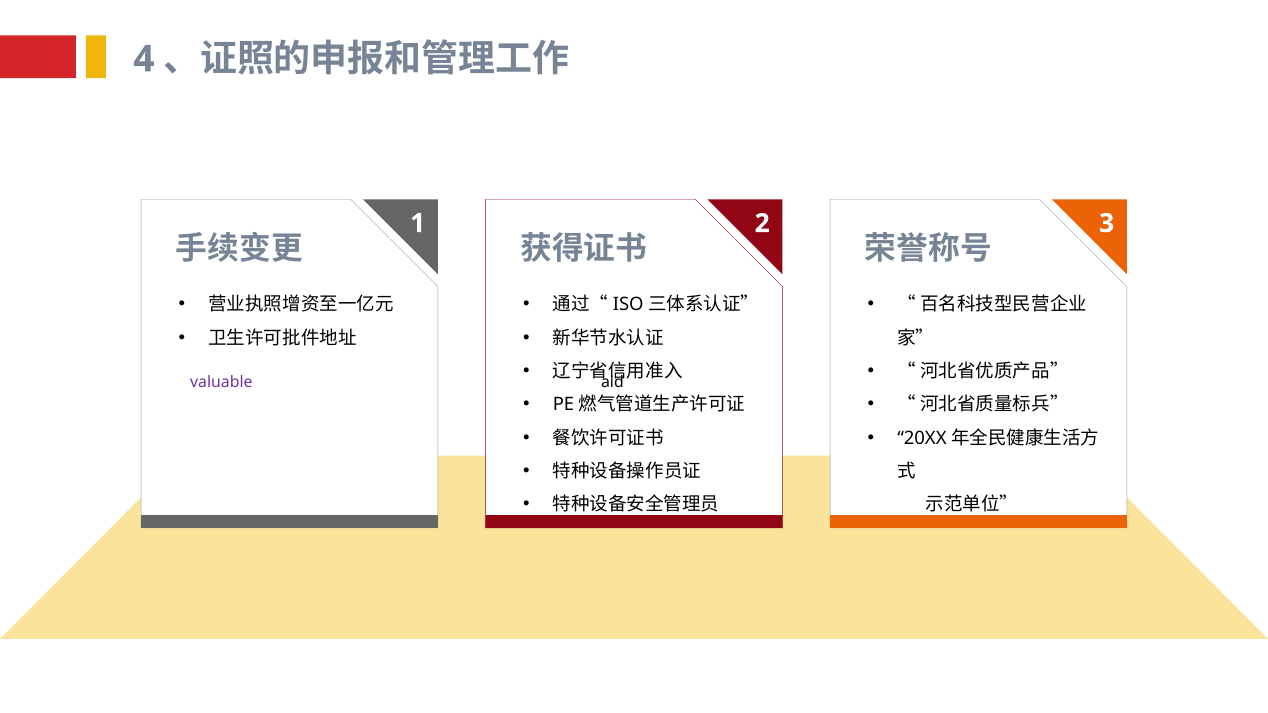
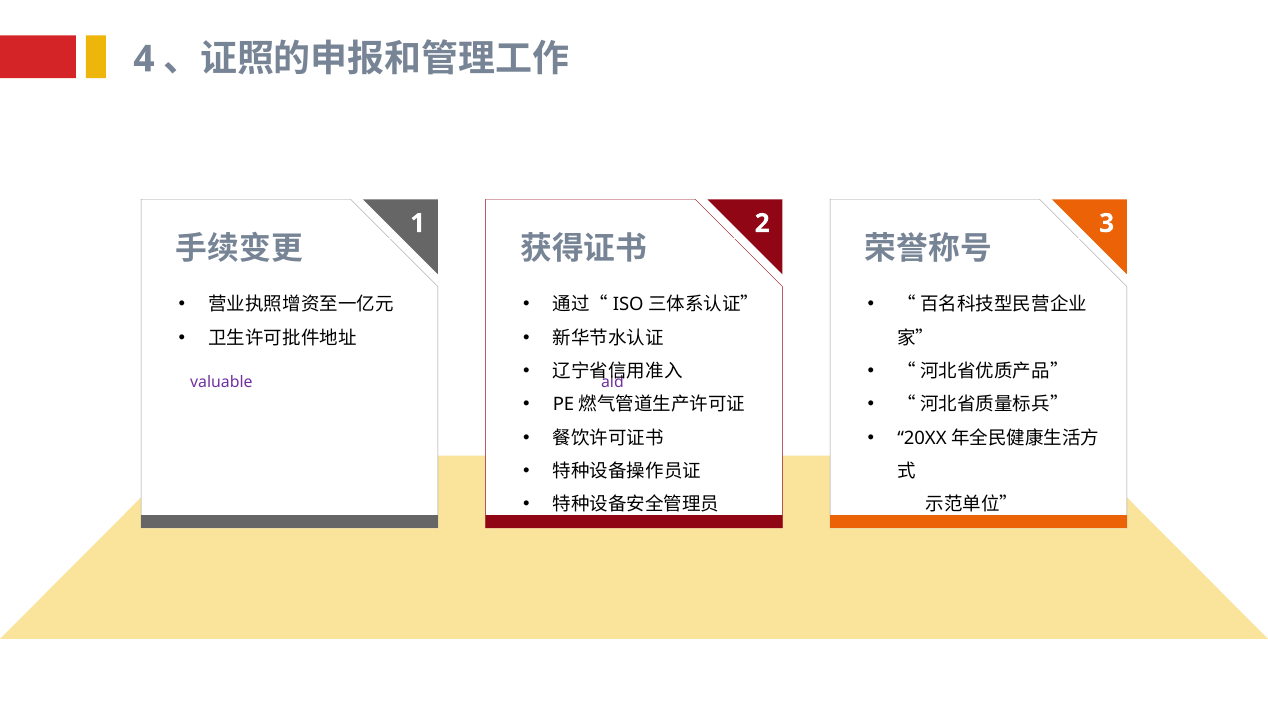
aid colour: black -> purple (612, 383)
